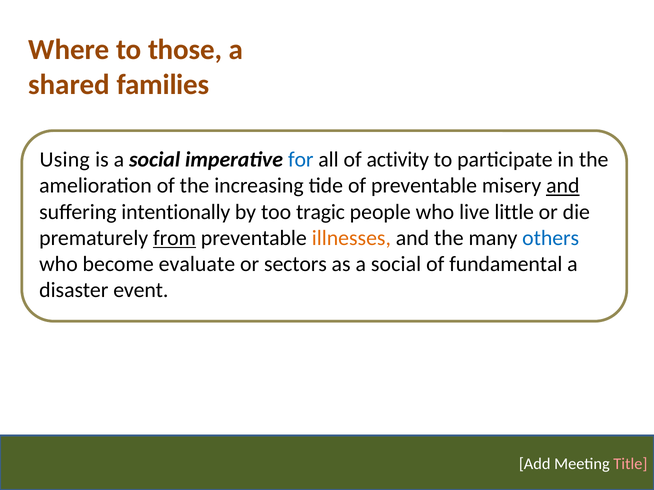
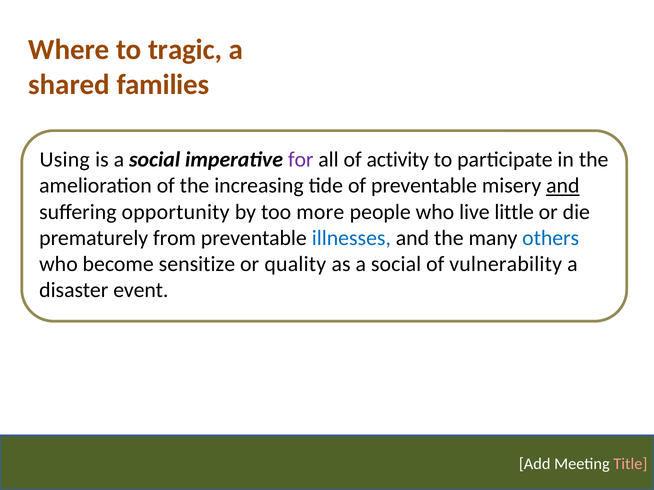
those: those -> tragic (185, 50)
for colour: blue -> purple (301, 160)
intentionally: intentionally -> opportunity (176, 212)
tragic: tragic -> more (320, 212)
from underline: present -> none (175, 238)
illnesses colour: orange -> blue (351, 238)
evaluate: evaluate -> sensitize (197, 264)
sectors: sectors -> quality (295, 264)
fundamental: fundamental -> vulnerability (506, 264)
